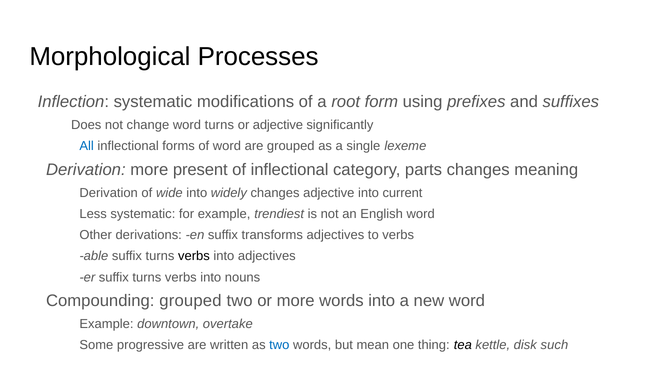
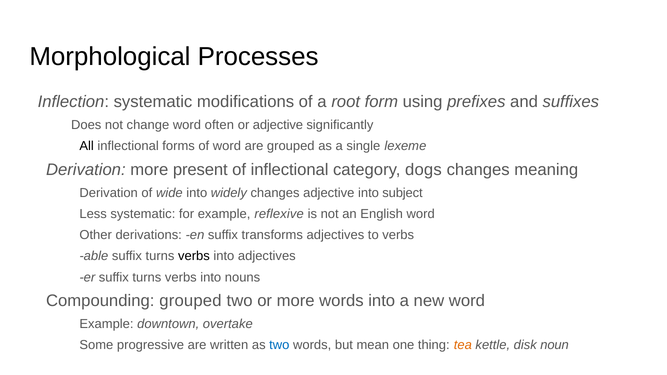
word turns: turns -> often (219, 125)
All colour: blue -> black (87, 146)
parts: parts -> dogs (423, 170)
current: current -> subject (402, 193)
trendiest: trendiest -> reflexive (279, 214)
tea colour: black -> orange (463, 345)
such: such -> noun (555, 345)
